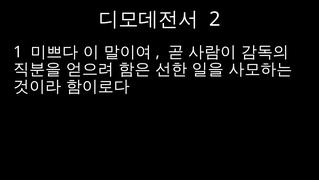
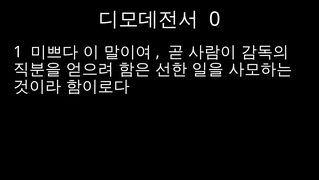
2: 2 -> 0 (215, 19)
